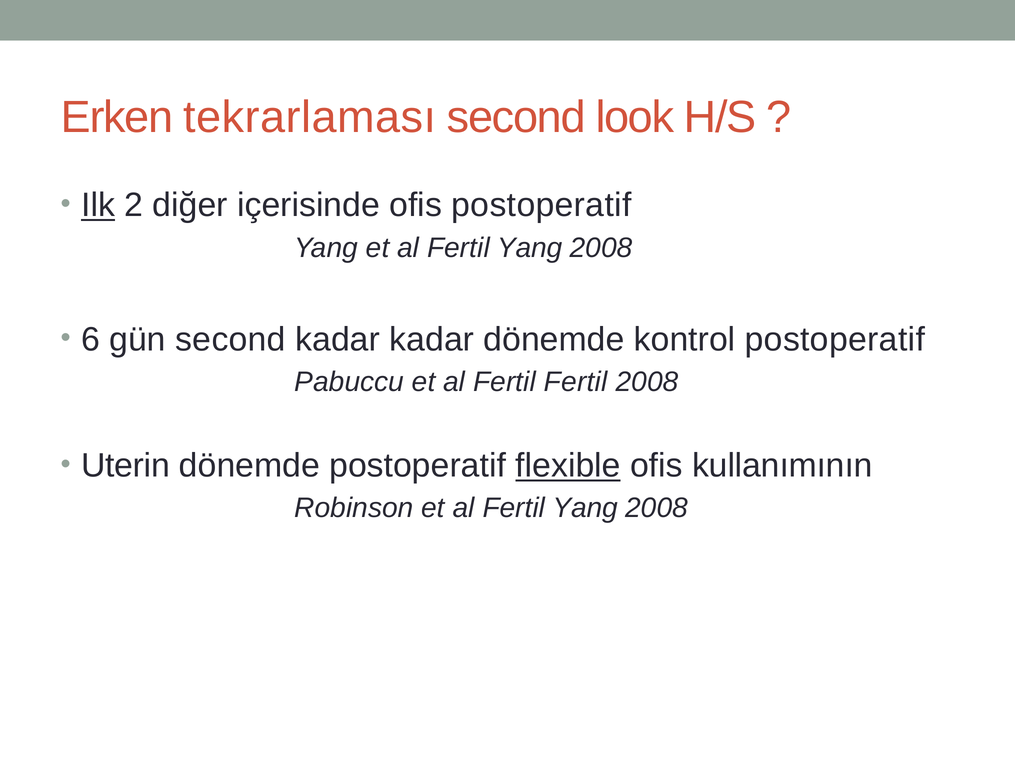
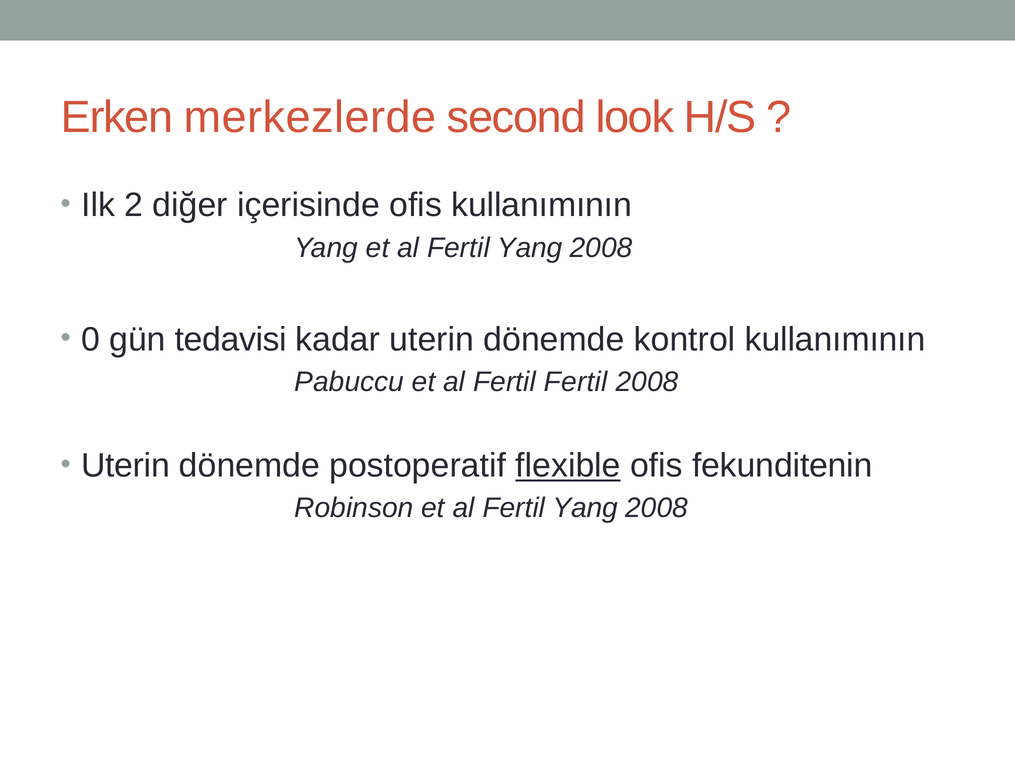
tekrarlaması: tekrarlaması -> merkezlerde (310, 117)
Ilk underline: present -> none (98, 205)
ofis postoperatif: postoperatif -> kullanımının (542, 205)
6: 6 -> 0 (91, 340)
gün second: second -> tedavisi (231, 340)
kadar kadar: kadar -> uterin (432, 340)
kontrol postoperatif: postoperatif -> kullanımının (835, 340)
kullanımının: kullanımının -> fekunditenin (782, 466)
